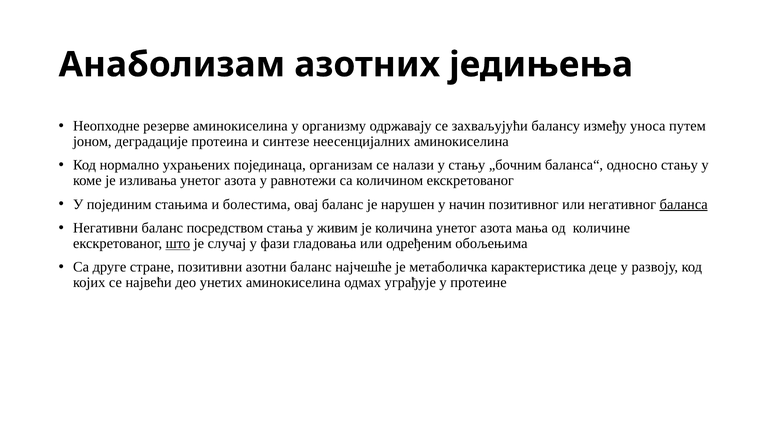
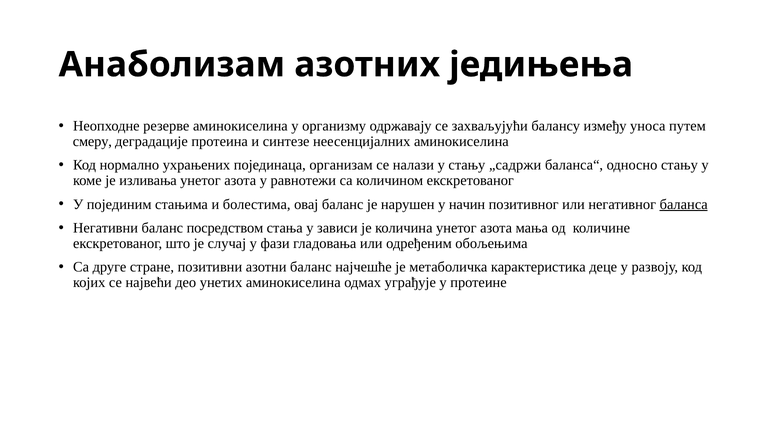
јоном: јоном -> смеру (92, 141)
„бочним: „бочним -> „садржи (515, 165)
живим: живим -> зависи (337, 228)
што underline: present -> none (178, 243)
